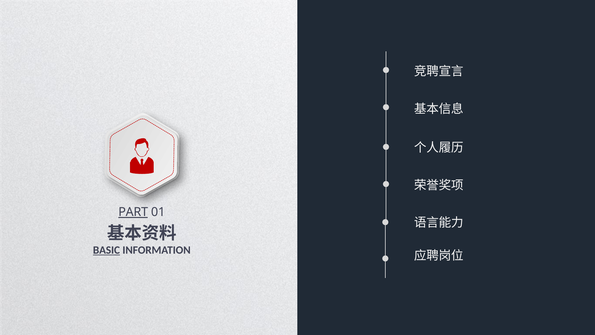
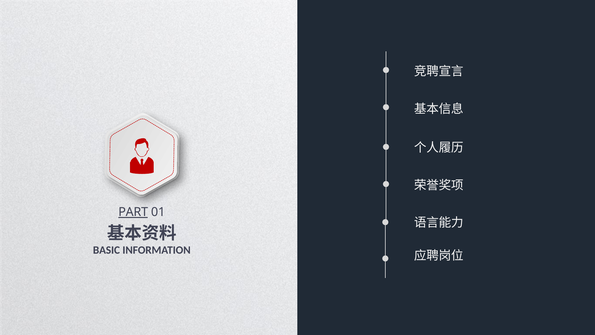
BASIC underline: present -> none (106, 250)
